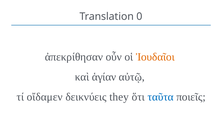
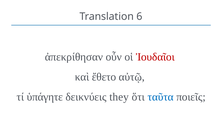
0: 0 -> 6 (139, 17)
Ἰουδαῖοι colour: orange -> red (155, 57)
ἁγίαν: ἁγίαν -> ἔθετο (104, 77)
οἴδαμεν: οἴδαμεν -> ὑπάγητε (45, 97)
